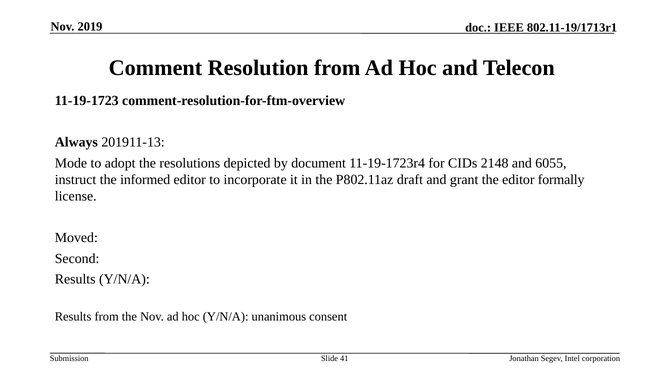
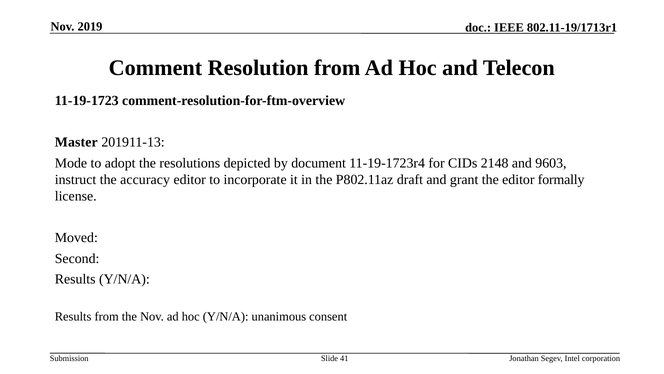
Always: Always -> Master (76, 142)
6055: 6055 -> 9603 (551, 163)
informed: informed -> accuracy (145, 179)
